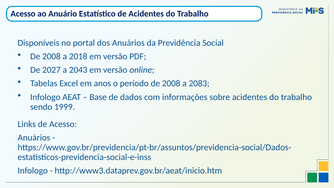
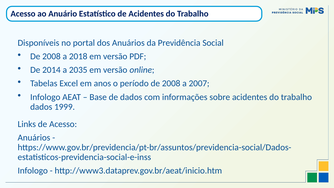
2027: 2027 -> 2014 (51, 70)
2043: 2043 -> 2035 (78, 70)
2083: 2083 -> 2007 (199, 83)
sendo: sendo -> dados (41, 107)
